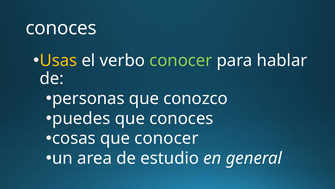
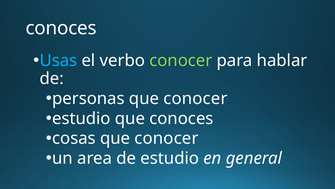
Usas colour: yellow -> light blue (58, 60)
personas que conozco: conozco -> conocer (195, 98)
puedes: puedes -> estudio (81, 118)
